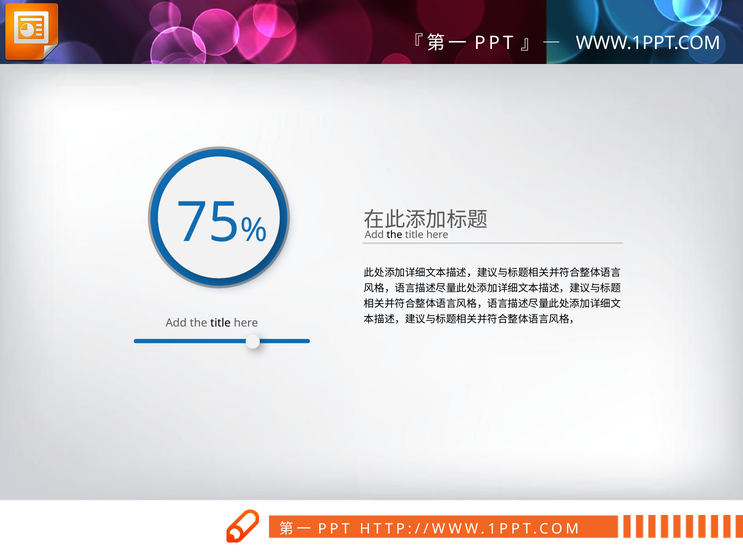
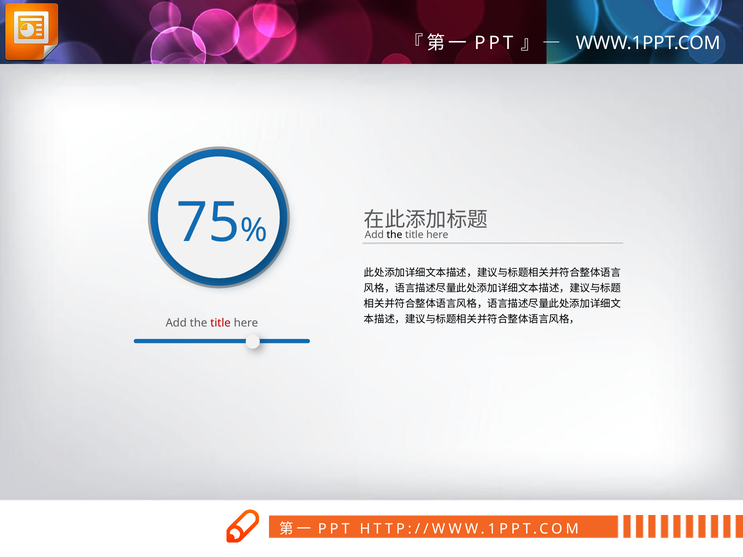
title colour: black -> red (221, 323)
